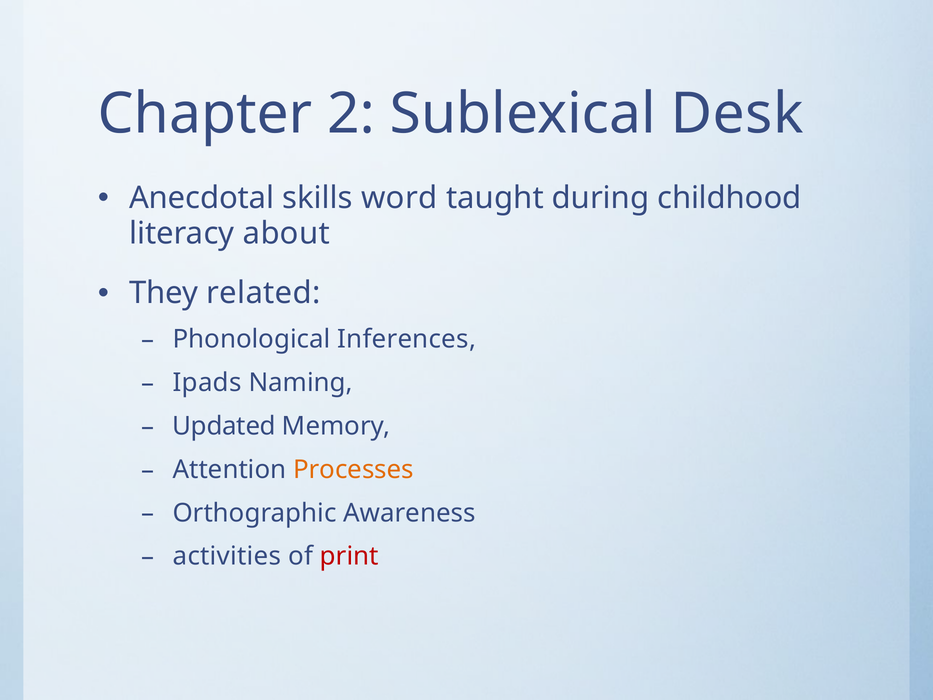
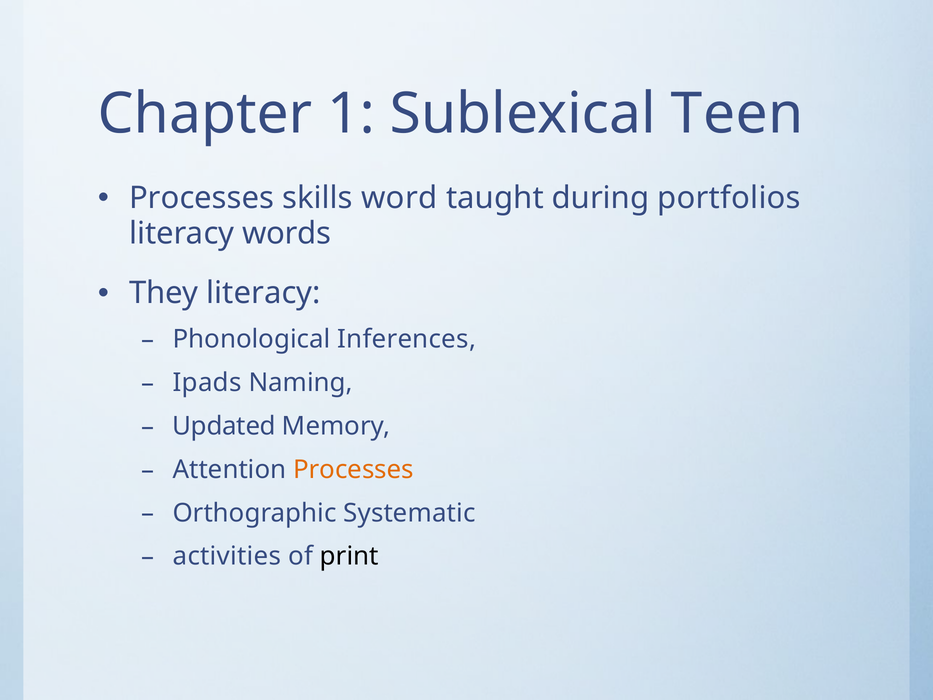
2: 2 -> 1 (351, 114)
Desk: Desk -> Teen (737, 114)
Anecdotal: Anecdotal -> Processes (202, 198)
childhood: childhood -> portfolios (729, 198)
about: about -> words (287, 233)
They related: related -> literacy (264, 293)
Awareness: Awareness -> Systematic (409, 513)
print colour: red -> black (349, 556)
